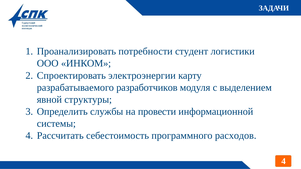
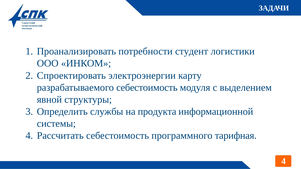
разрабатываемого разработчиков: разработчиков -> себестоимость (147, 88)
провести: провести -> продукта (157, 112)
расходов: расходов -> тарифная (236, 136)
